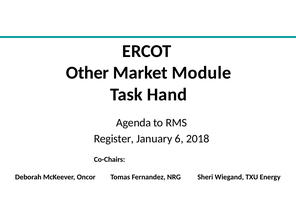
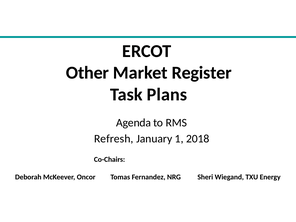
Module: Module -> Register (202, 73)
Hand: Hand -> Plans (167, 94)
Register: Register -> Refresh (114, 139)
6: 6 -> 1 (179, 139)
